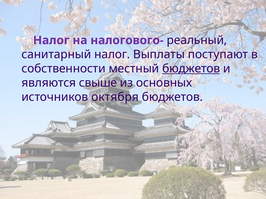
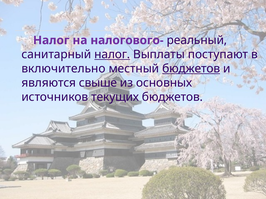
налог underline: none -> present (112, 55)
собственности: собственности -> включительно (63, 69)
октября: октября -> текущих (115, 97)
